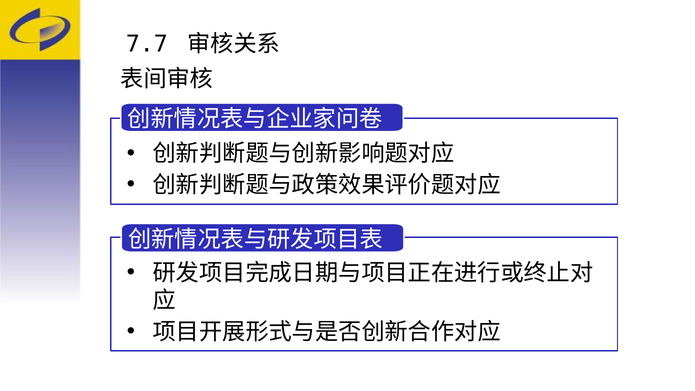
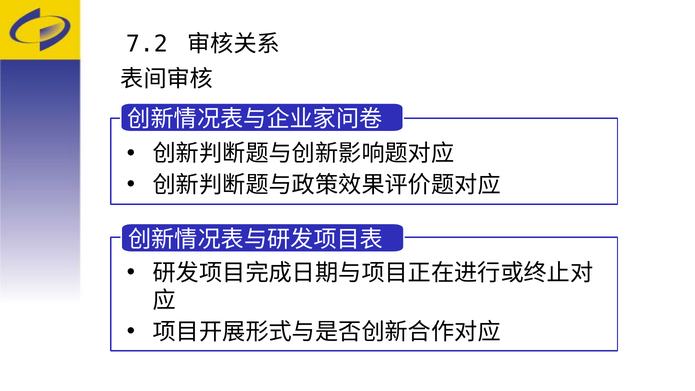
7.7: 7.7 -> 7.2 (147, 44)
